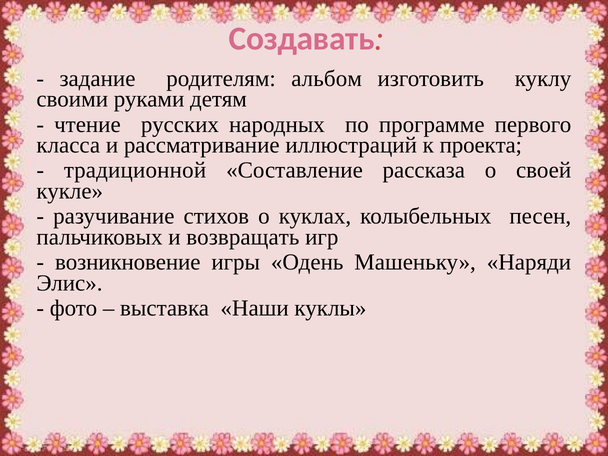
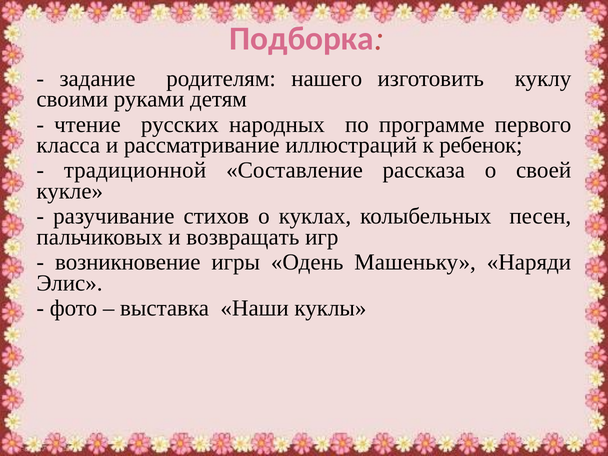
Создавать: Создавать -> Подборка (302, 39)
альбом: альбом -> нашего (327, 78)
проекта: проекта -> ребенок (481, 145)
